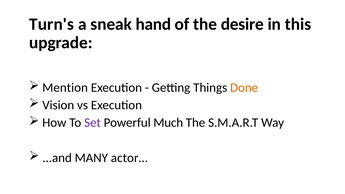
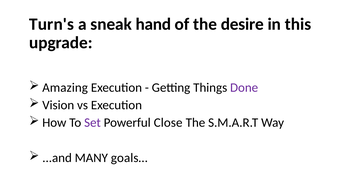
Mention: Mention -> Amazing (65, 88)
Done colour: orange -> purple (244, 88)
Much: Much -> Close (168, 123)
actor…: actor… -> goals… (129, 158)
